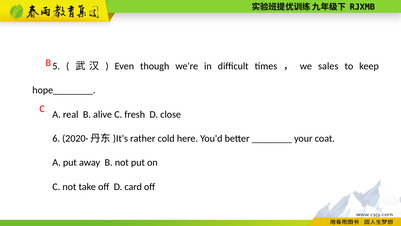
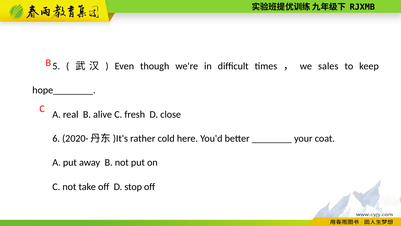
card: card -> stop (133, 186)
